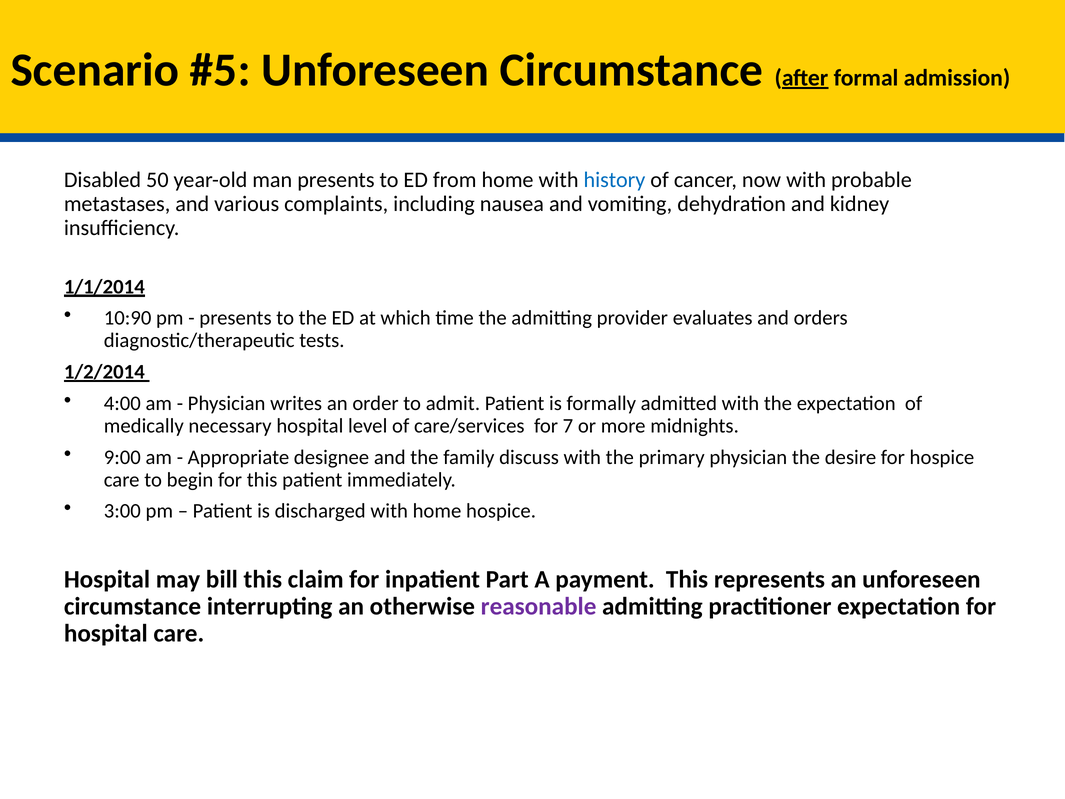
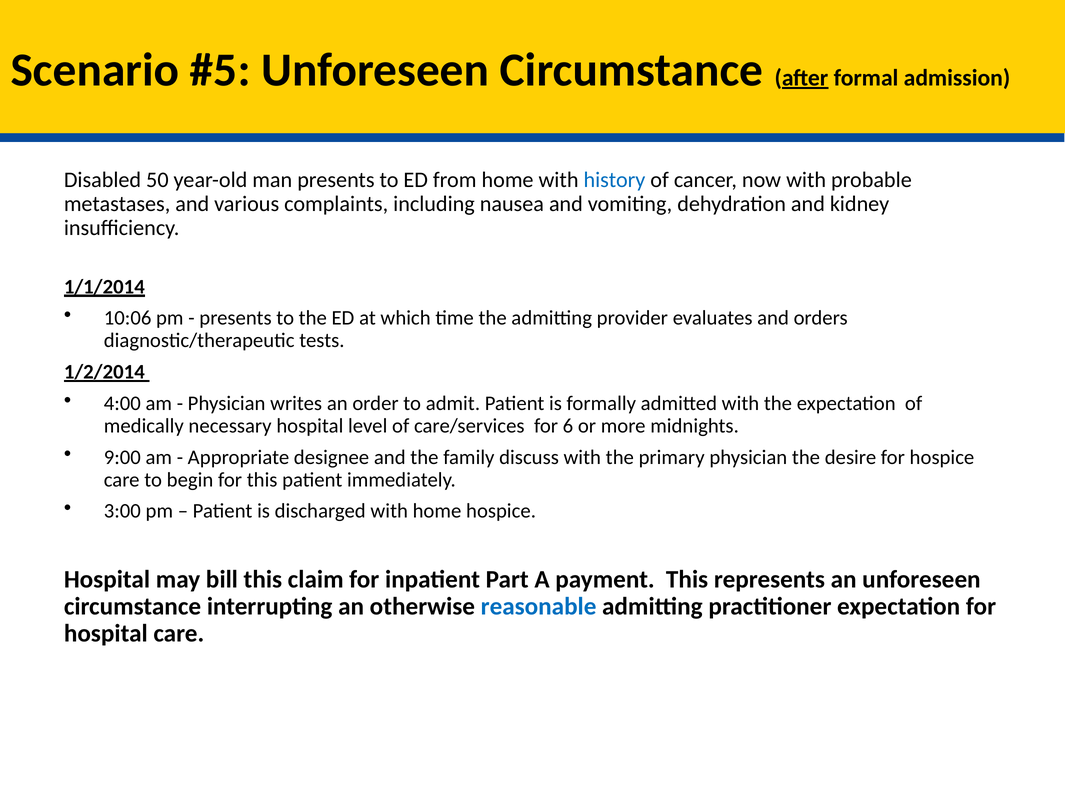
10:90: 10:90 -> 10:06 (128, 318)
7: 7 -> 6 (568, 426)
reasonable colour: purple -> blue (539, 606)
